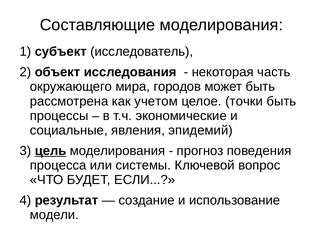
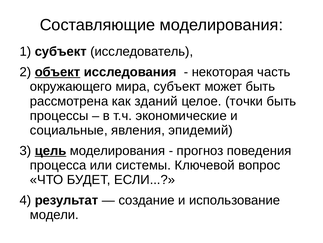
объект underline: none -> present (57, 72)
мира городов: городов -> субъект (177, 86)
учетом: учетом -> зданий (156, 101)
